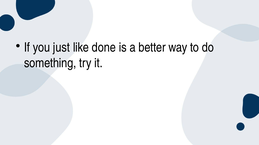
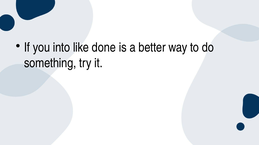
just: just -> into (62, 48)
